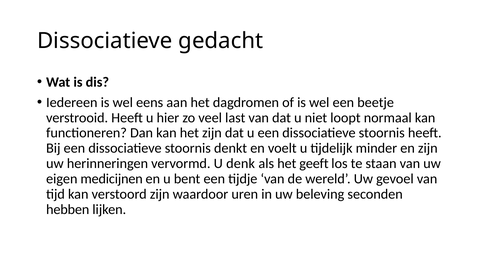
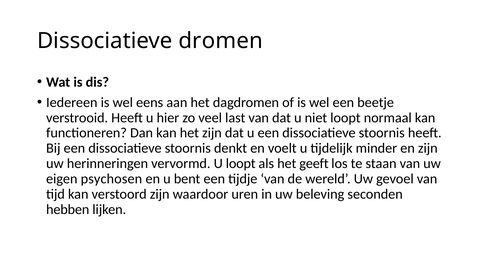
gedacht: gedacht -> dromen (221, 41)
U denk: denk -> loopt (241, 164)
medicijnen: medicijnen -> psychosen (111, 179)
